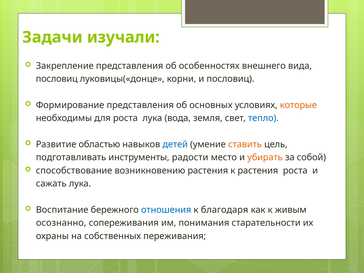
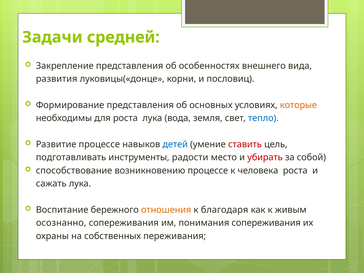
изучали: изучали -> средней (123, 37)
пословиц: пословиц -> развития (57, 79)
Развитие областью: областью -> процессе (99, 144)
ставить colour: orange -> red (245, 144)
убирать colour: orange -> red (265, 157)
возникновению растения: растения -> процессе (208, 171)
к растения: растения -> человека (258, 171)
отношения colour: blue -> orange (166, 210)
понимания старательности: старательности -> сопереживания (266, 223)
